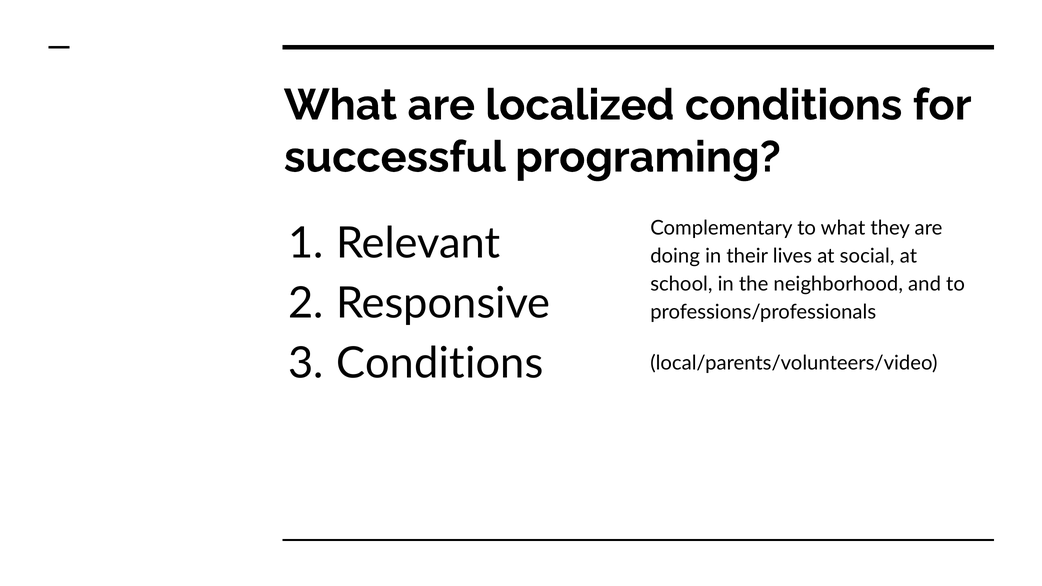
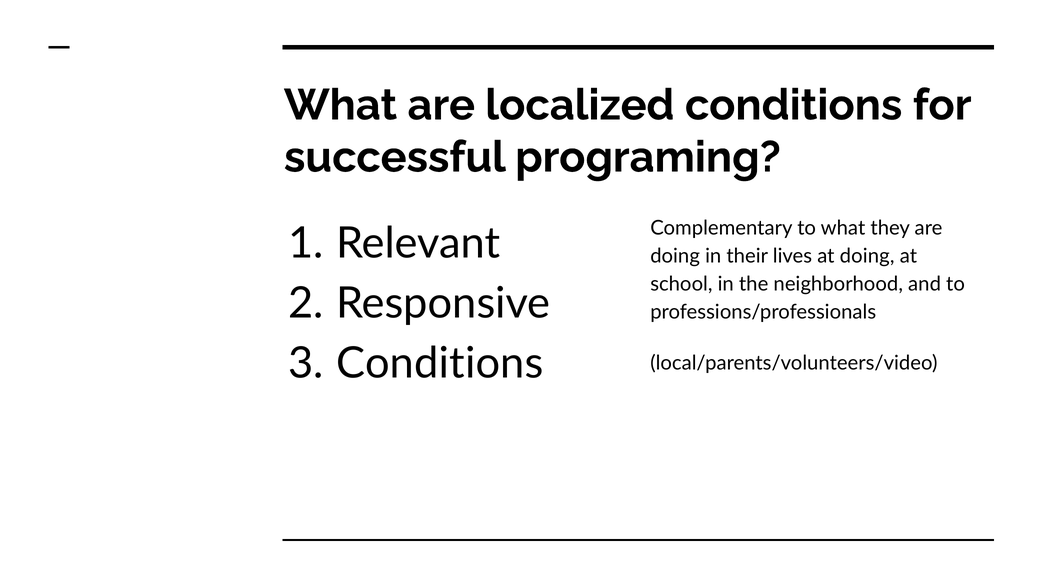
at social: social -> doing (867, 256)
